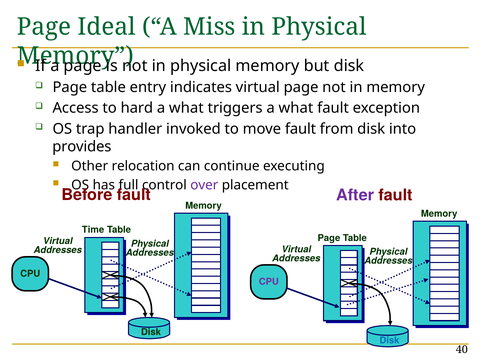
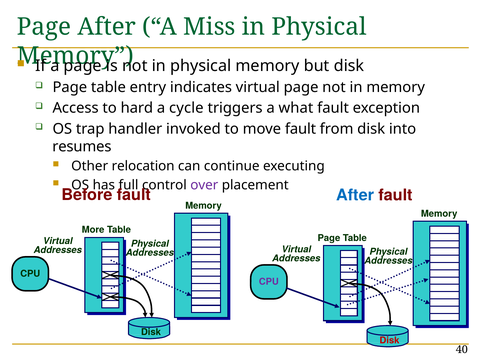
Page Ideal: Ideal -> After (107, 27)
what: what -> cycle (186, 108)
provides: provides -> resumes (82, 147)
After colour: purple -> blue (355, 195)
Time: Time -> More (93, 230)
Disk colour: blue -> red (390, 340)
